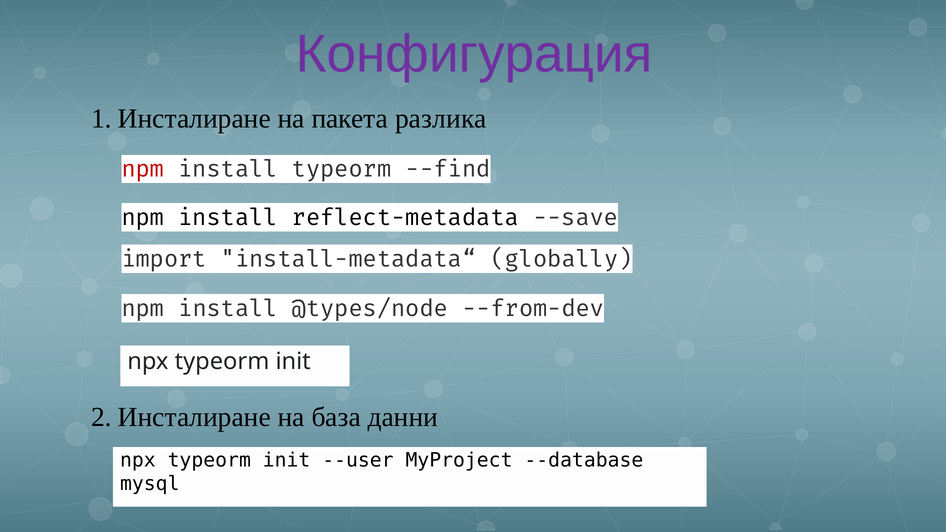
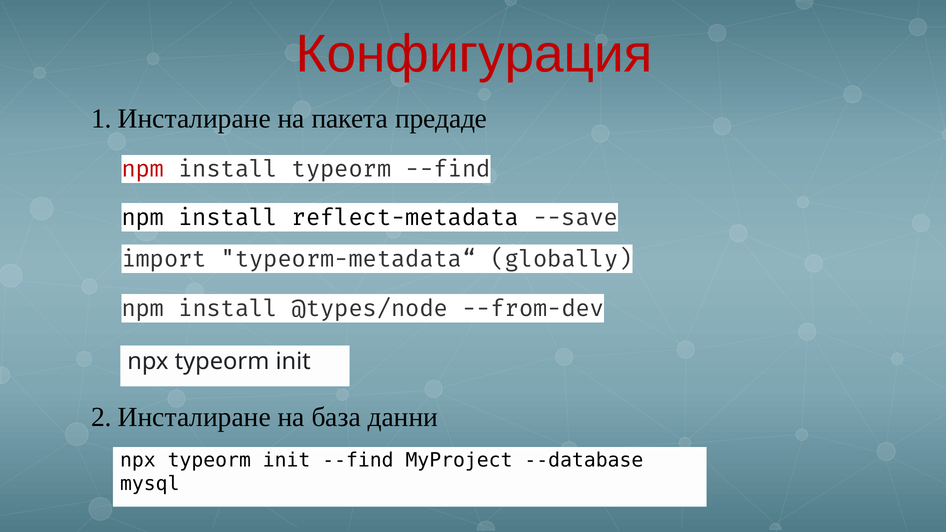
Конфигурация colour: purple -> red (474, 54)
разлика: разлика -> предаде (441, 119)
install-metadata“: install-metadata“ -> typeorm-metadata“ (349, 259)
init --user: --user -> --find (358, 460)
